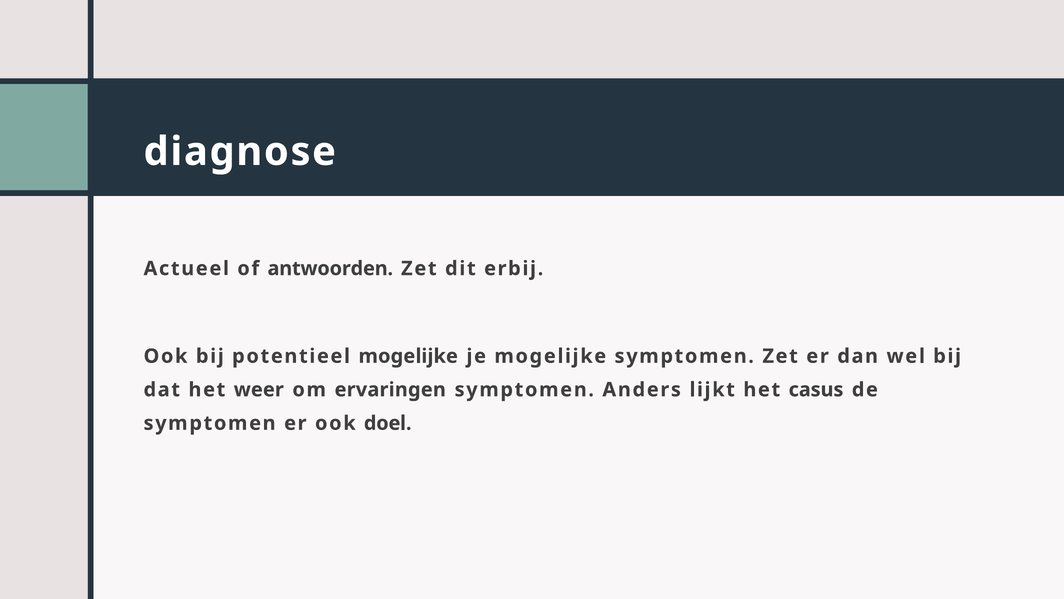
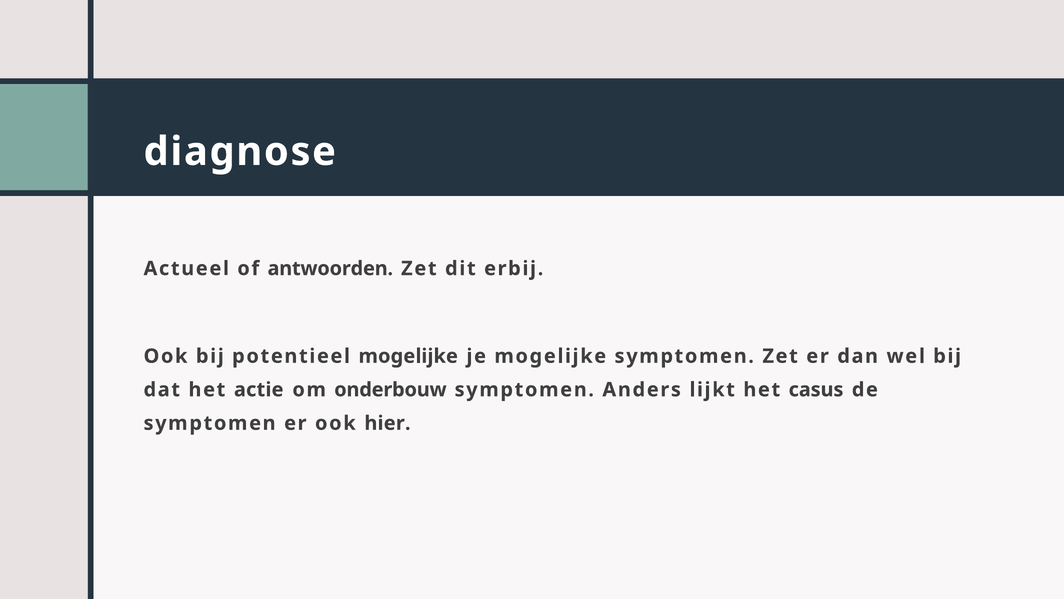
weer: weer -> actie (259, 389)
ervaringen: ervaringen -> onderbouw (390, 389)
doel: doel -> hier (387, 423)
